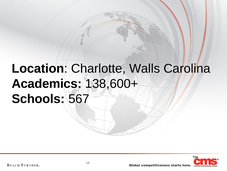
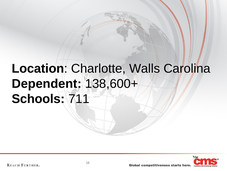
Academics: Academics -> Dependent (47, 83)
567: 567 -> 711 (79, 98)
